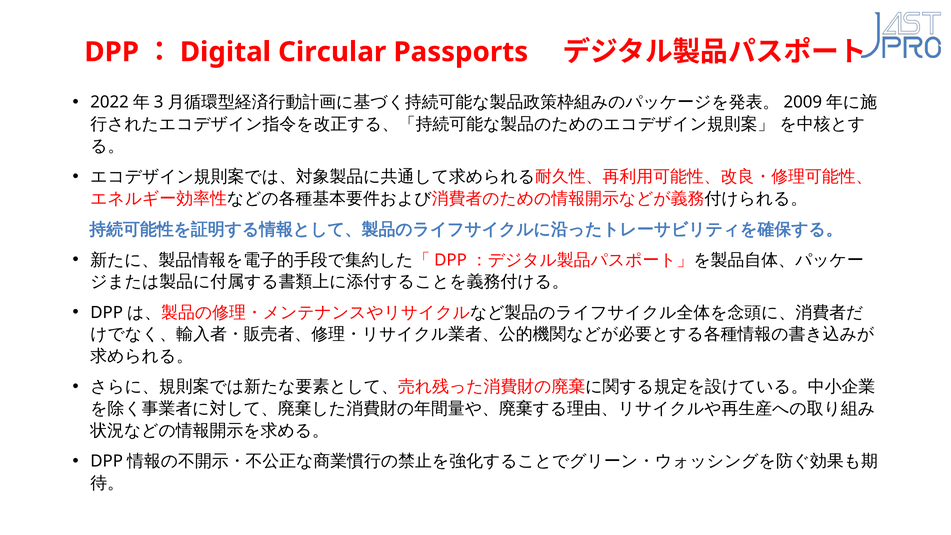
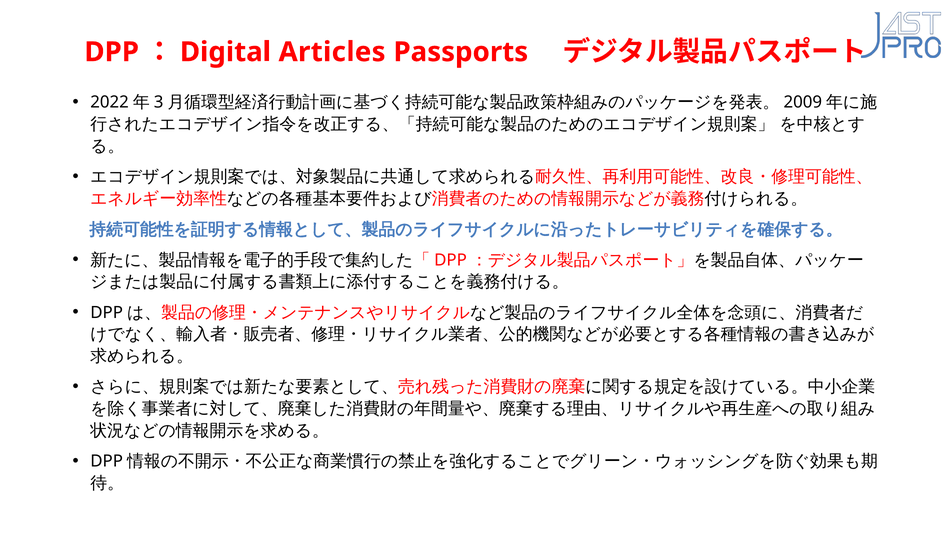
Circular: Circular -> Articles (332, 52)
